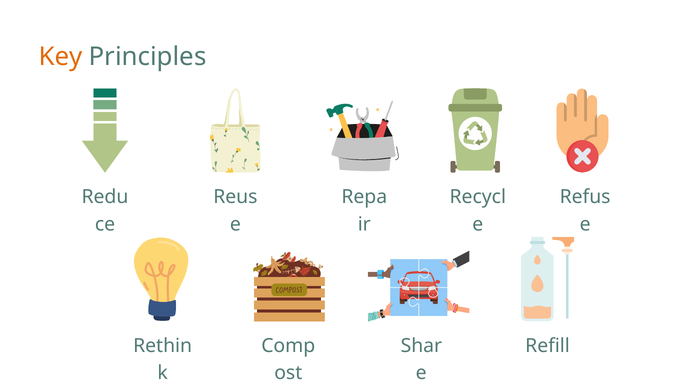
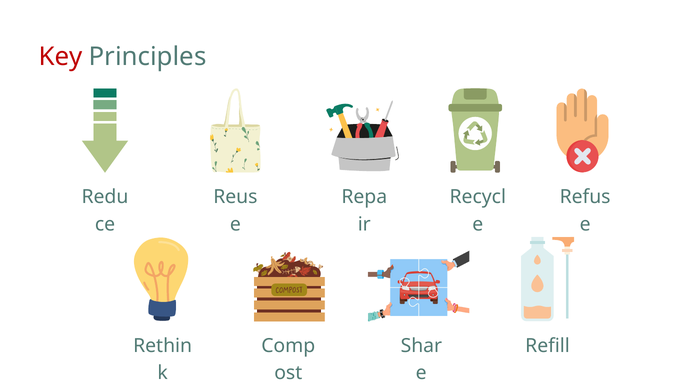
Key colour: orange -> red (61, 57)
